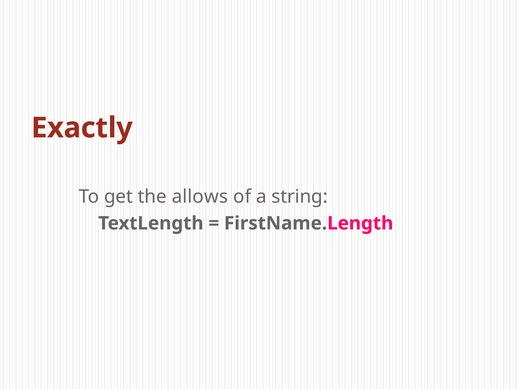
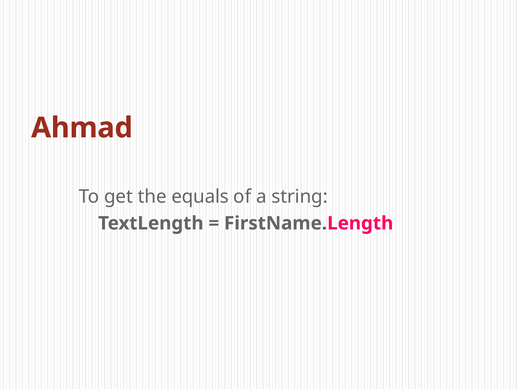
Exactly: Exactly -> Ahmad (82, 128)
allows: allows -> equals (200, 197)
